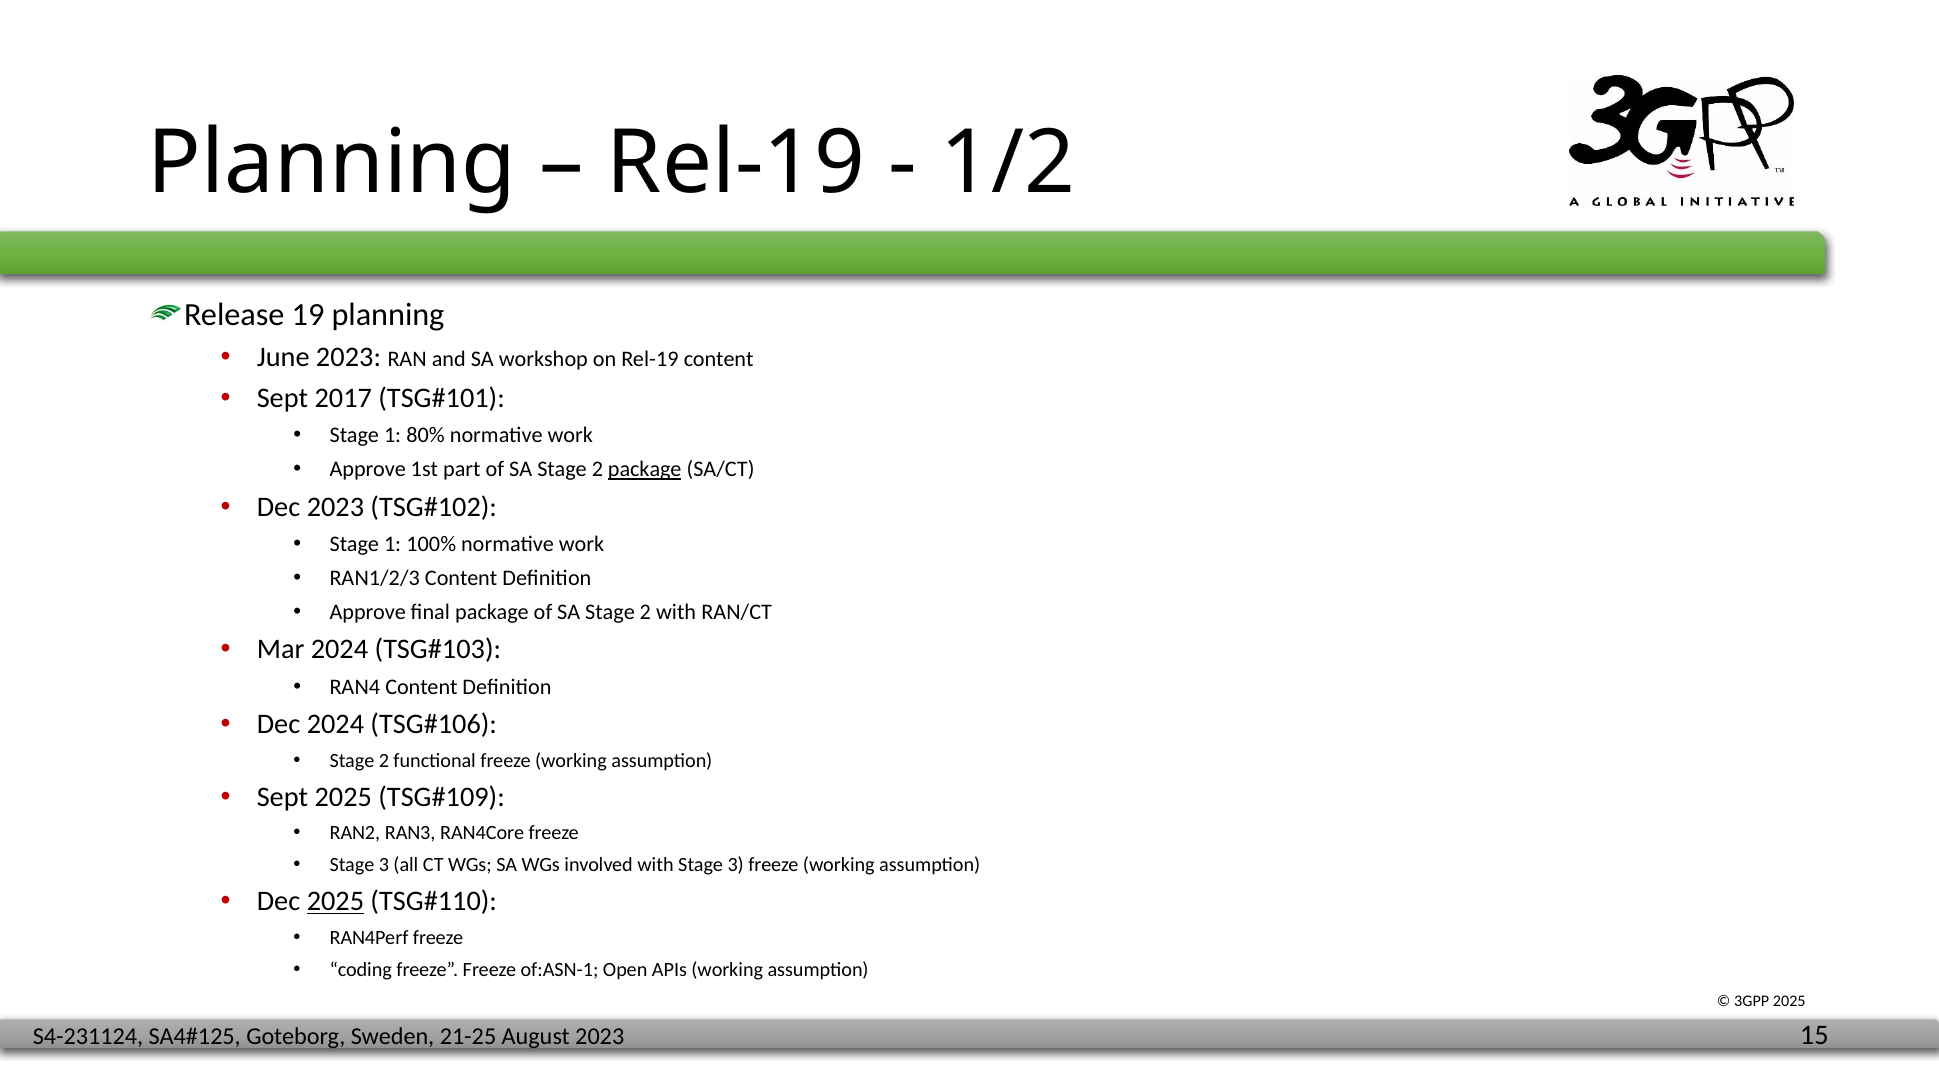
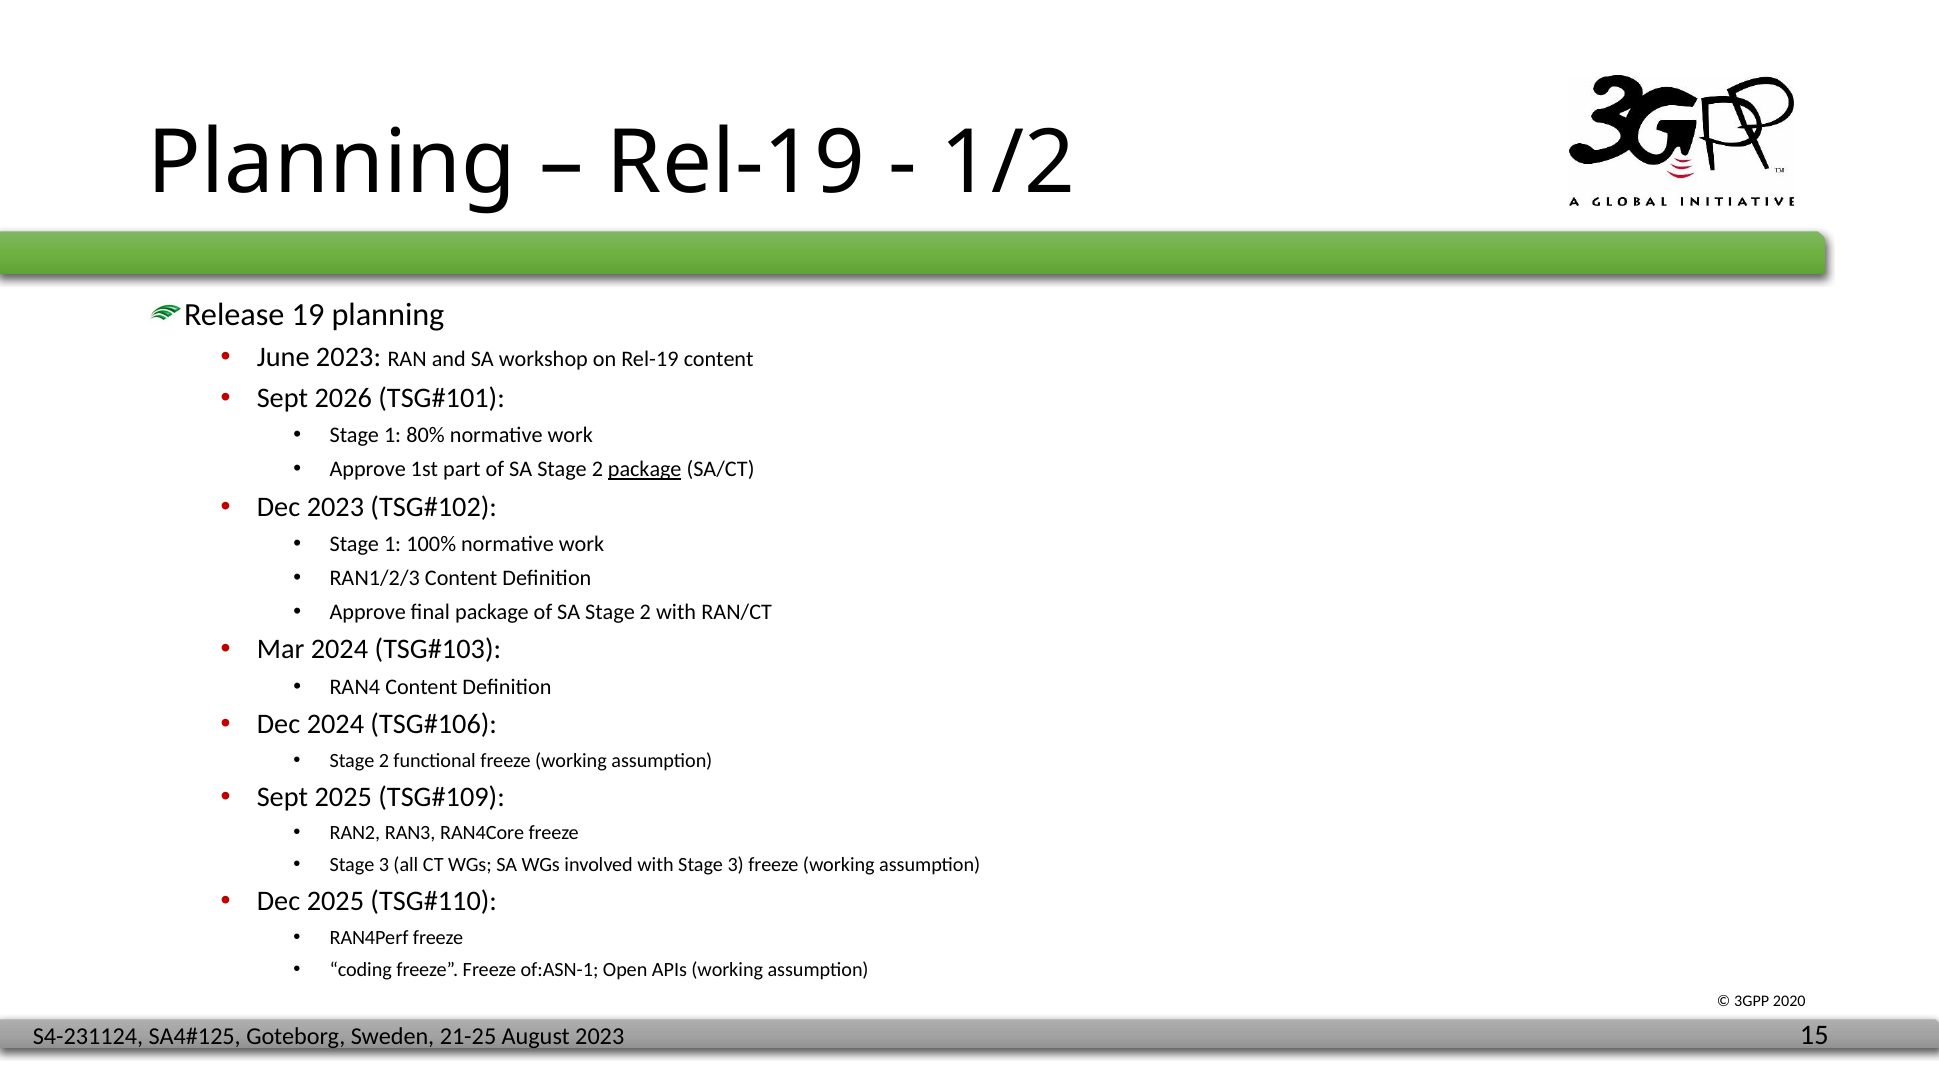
2017: 2017 -> 2026 (343, 398)
2025 underline: present -> none (335, 902)
2025: 2025 -> 2020 (1789, 1002)
